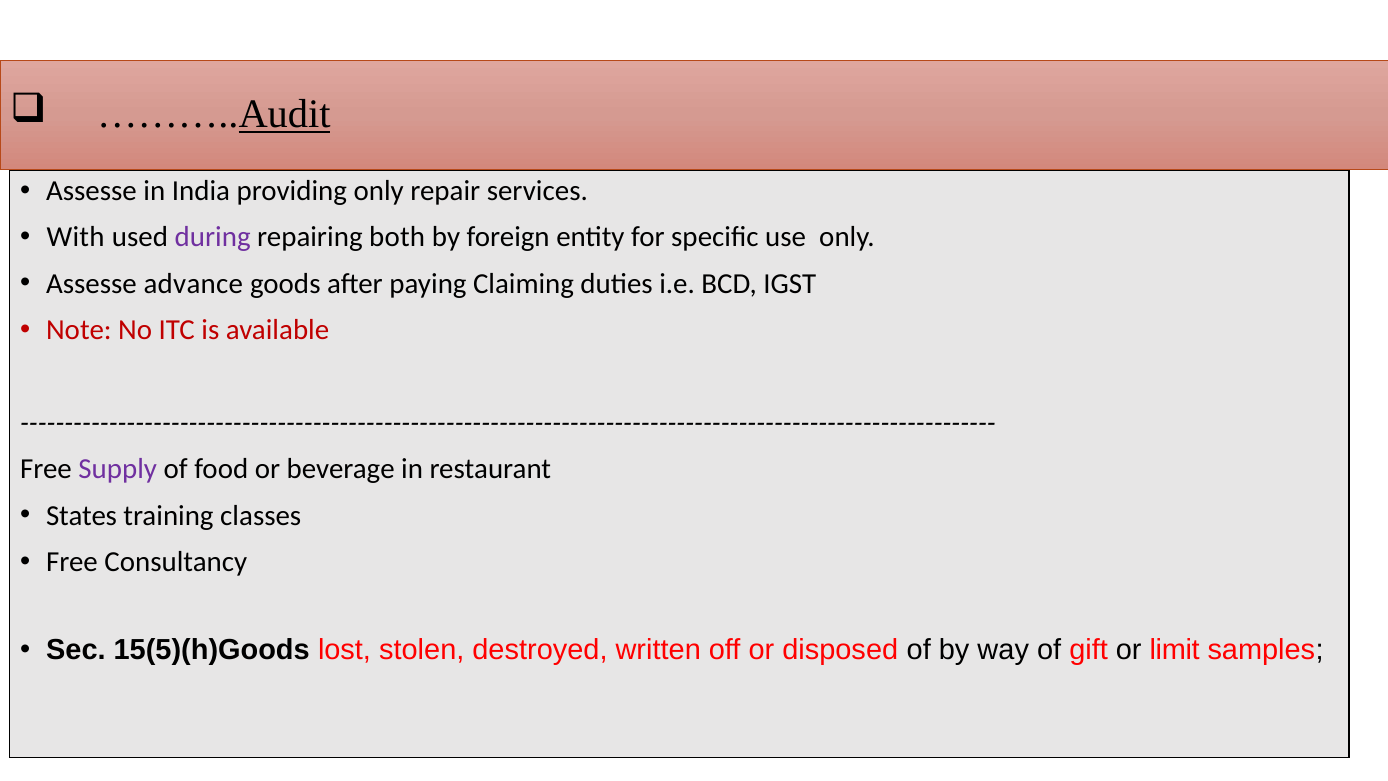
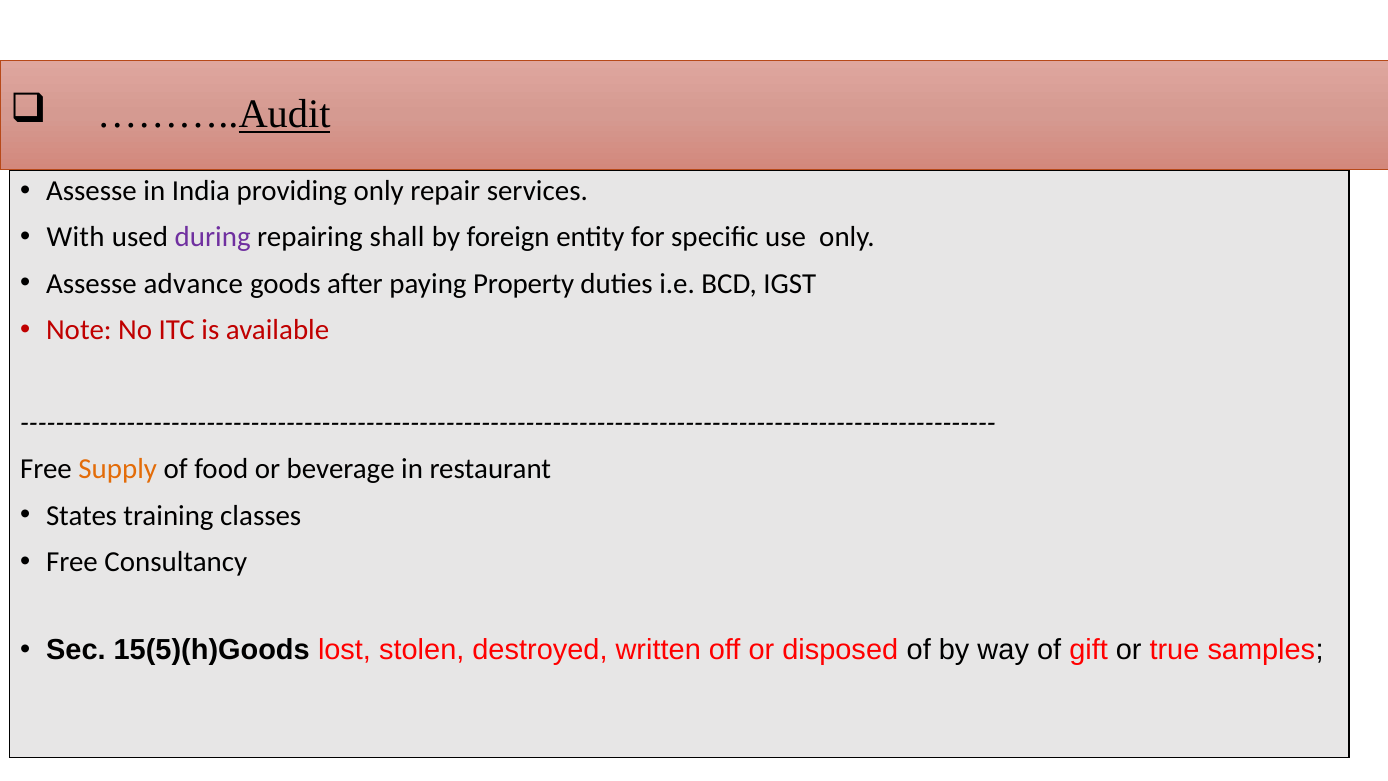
both: both -> shall (397, 237)
Claiming: Claiming -> Property (524, 284)
Supply colour: purple -> orange (118, 469)
limit: limit -> true (1175, 649)
